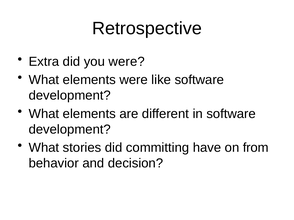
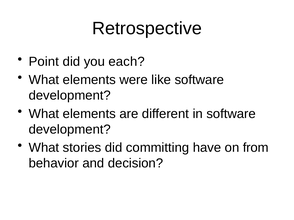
Extra: Extra -> Point (44, 62)
you were: were -> each (127, 62)
